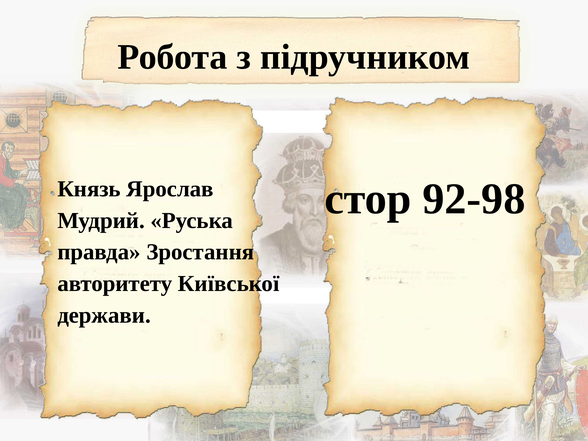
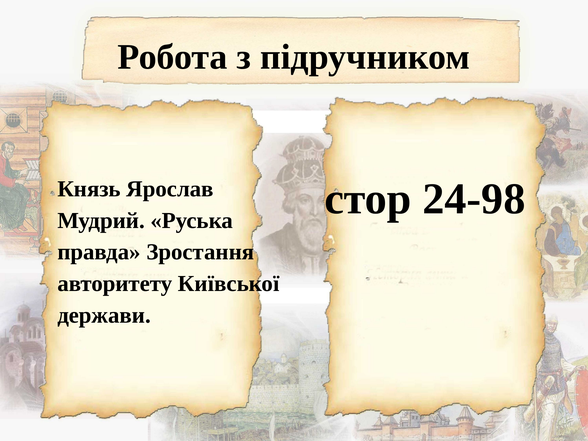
92-98: 92-98 -> 24-98 (474, 199)
